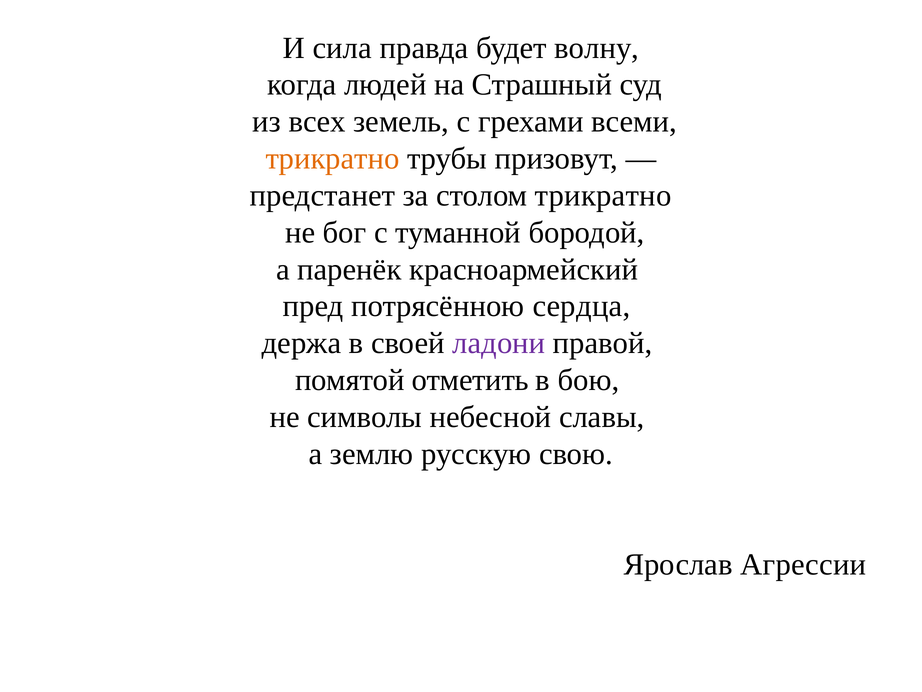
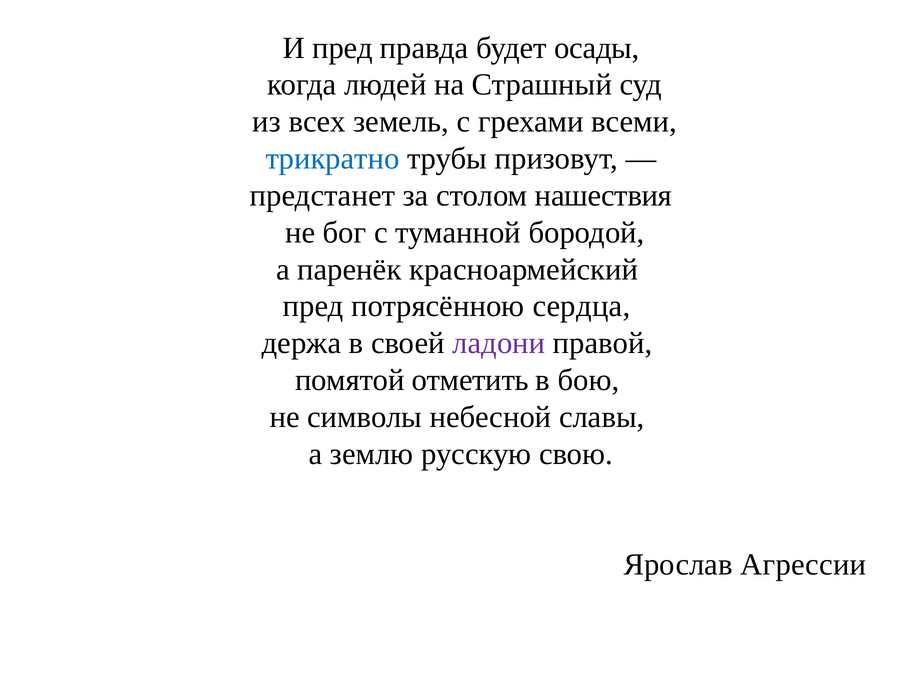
И сила: сила -> пред (343, 48)
волну: волну -> осады (597, 48)
трикратно colour: orange -> blue (333, 159)
столом трикратно: трикратно -> нашествия (604, 195)
